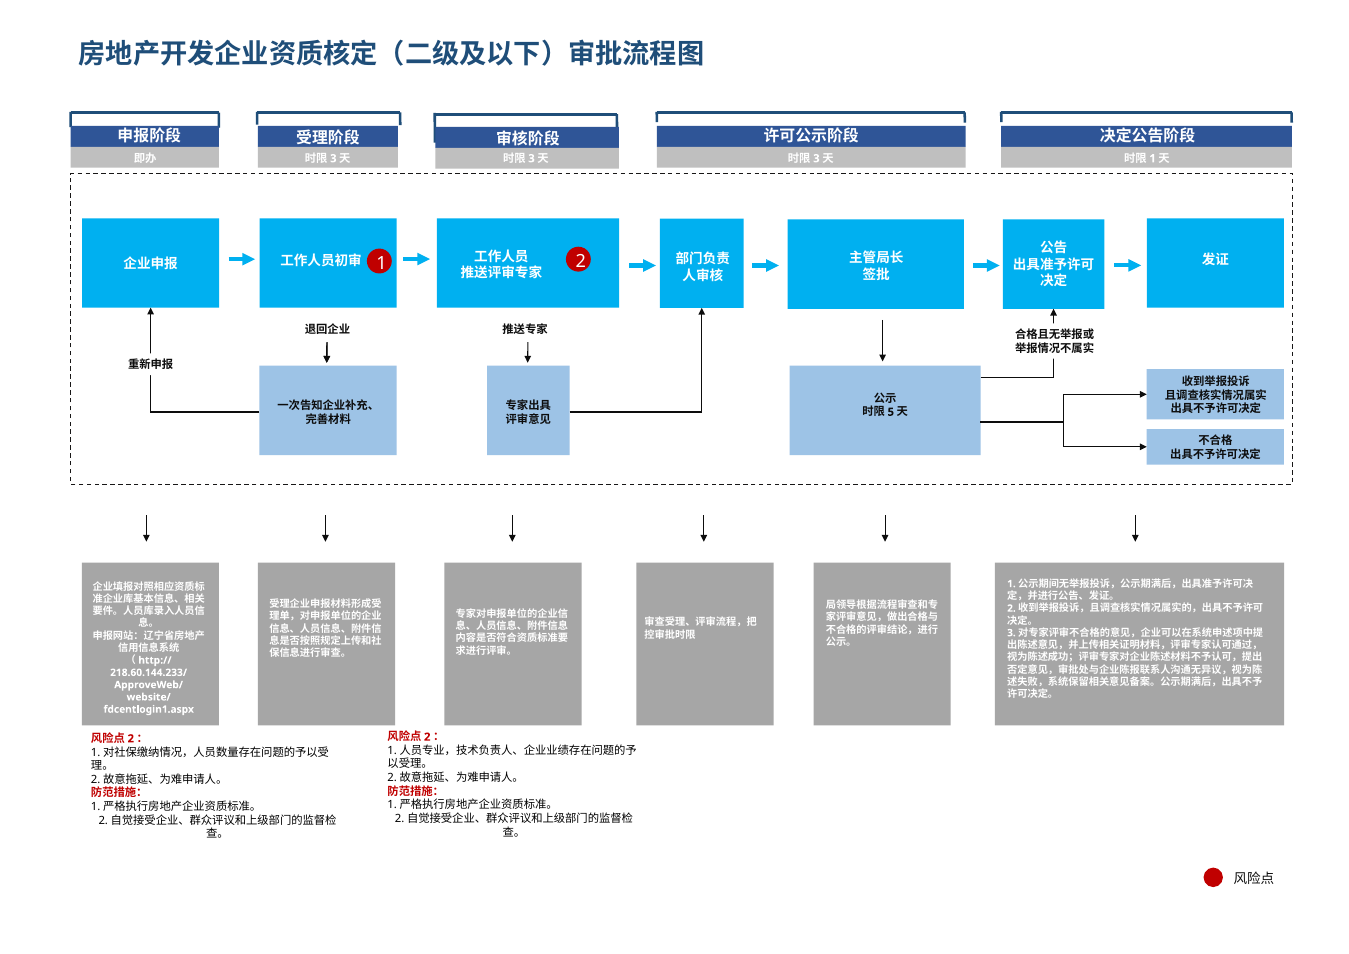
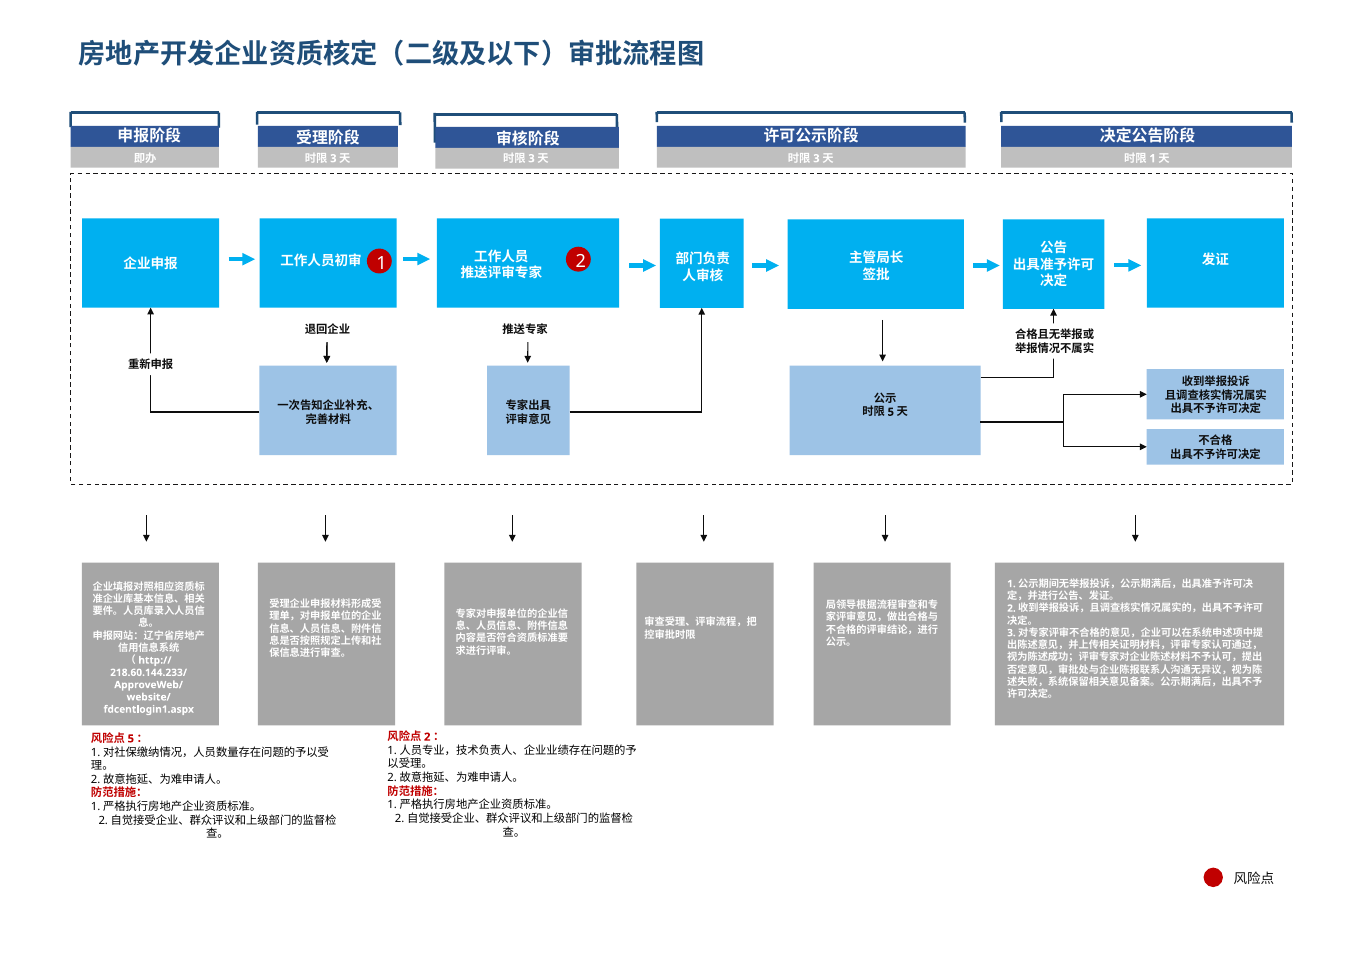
2: 2 -> 5 (131, 739)
